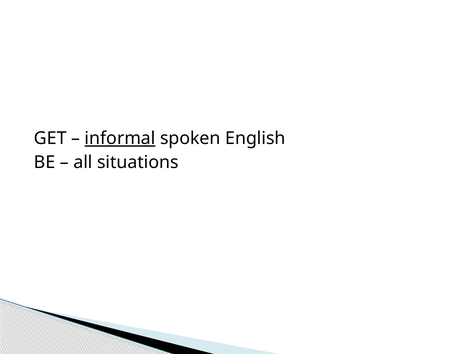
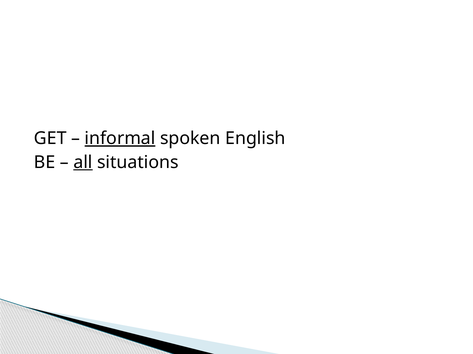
all underline: none -> present (83, 163)
